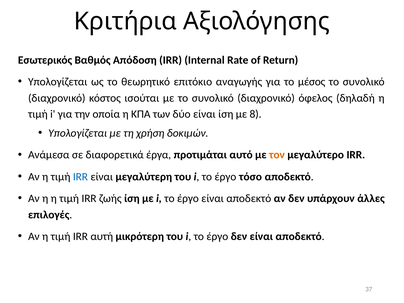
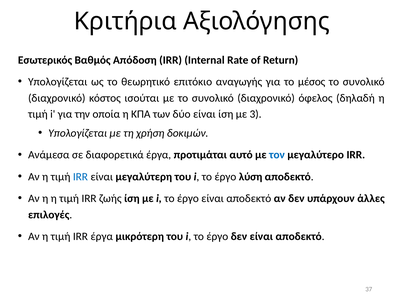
8: 8 -> 3 (256, 114)
τον colour: orange -> blue (277, 155)
τόσο: τόσο -> λύση (251, 177)
IRR αυτή: αυτή -> έργα (102, 236)
